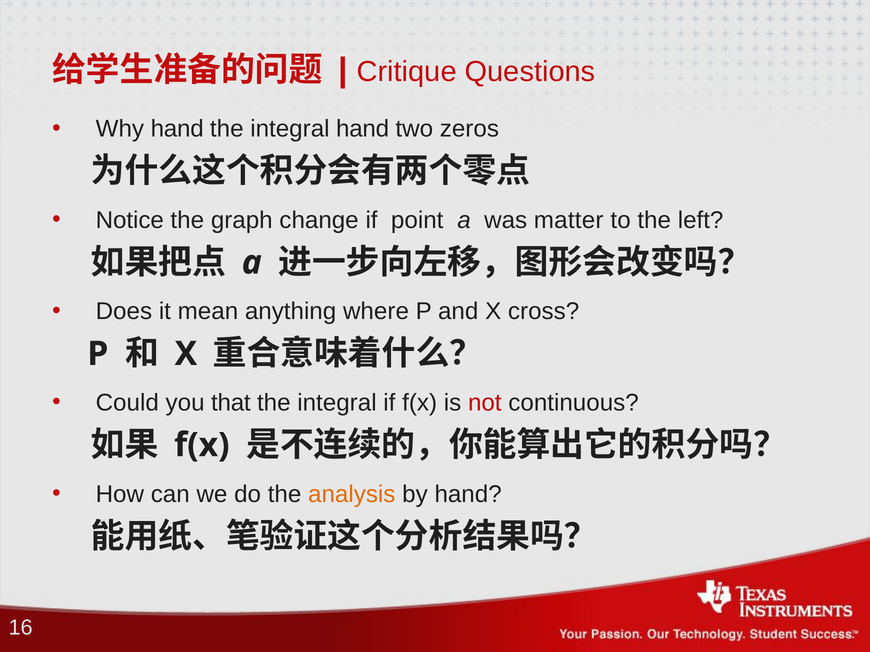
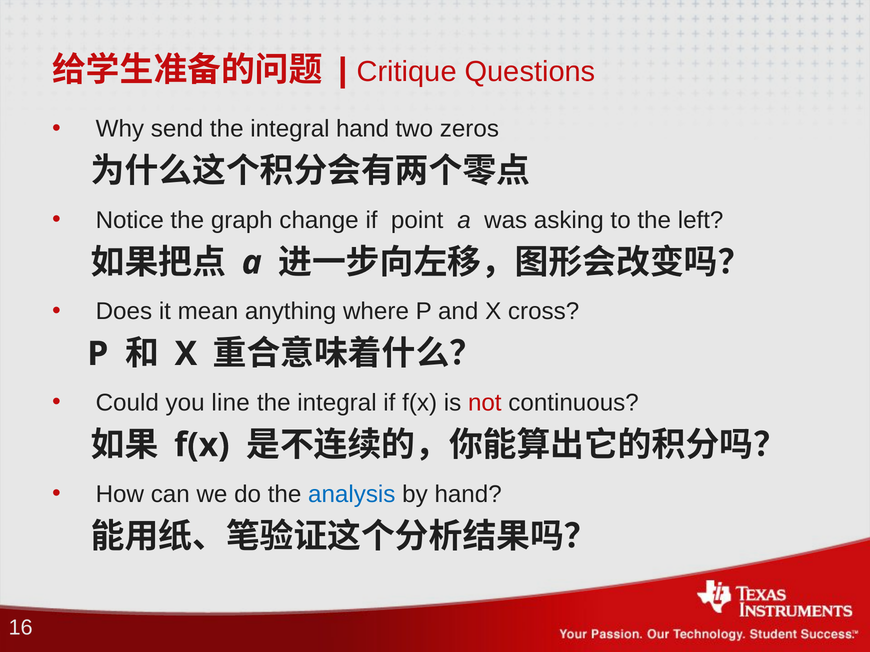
Why hand: hand -> send (177, 129)
matter: matter -> asking (569, 220)
that: that -> line (231, 403)
analysis colour: orange -> blue (352, 495)
